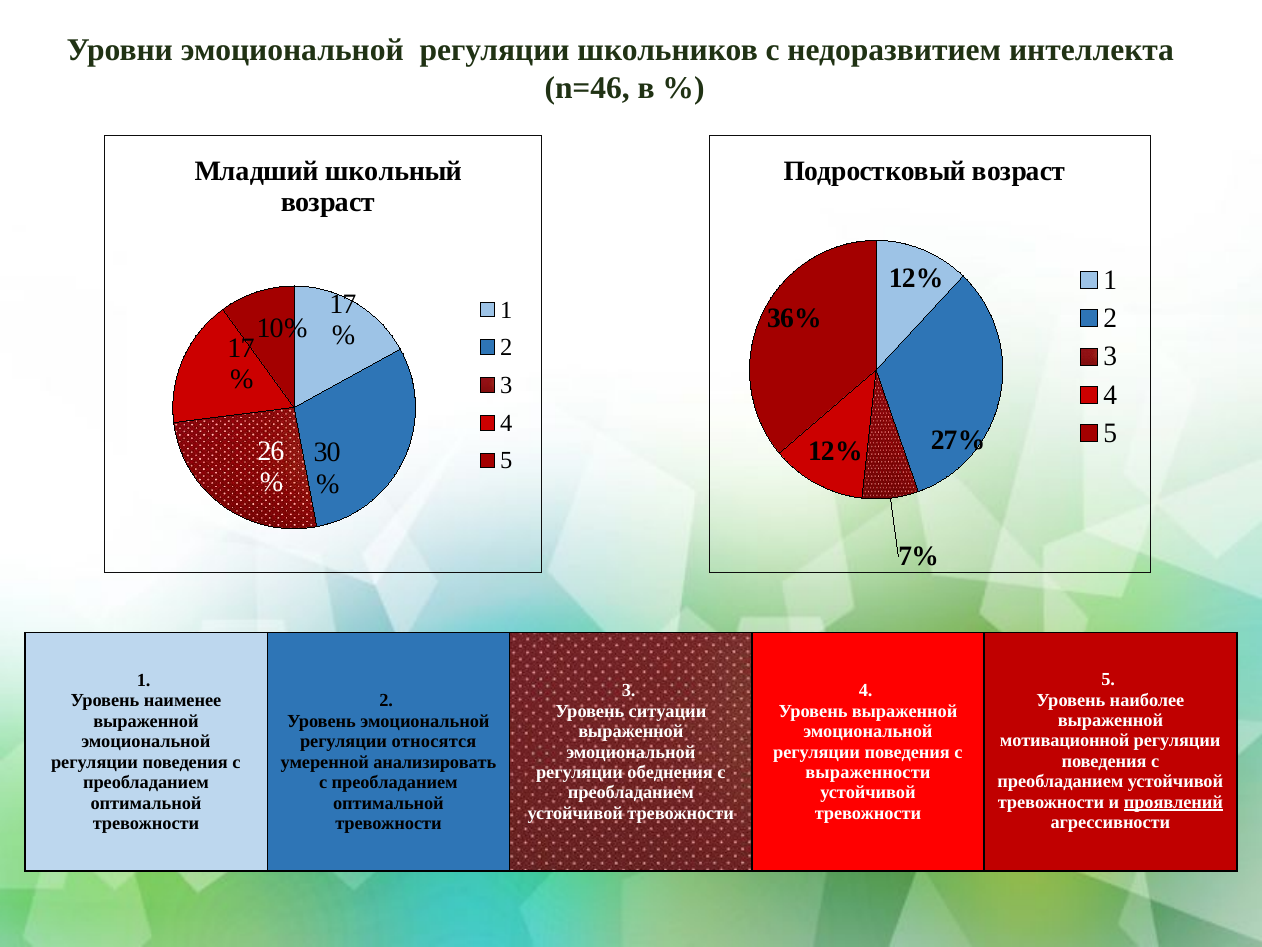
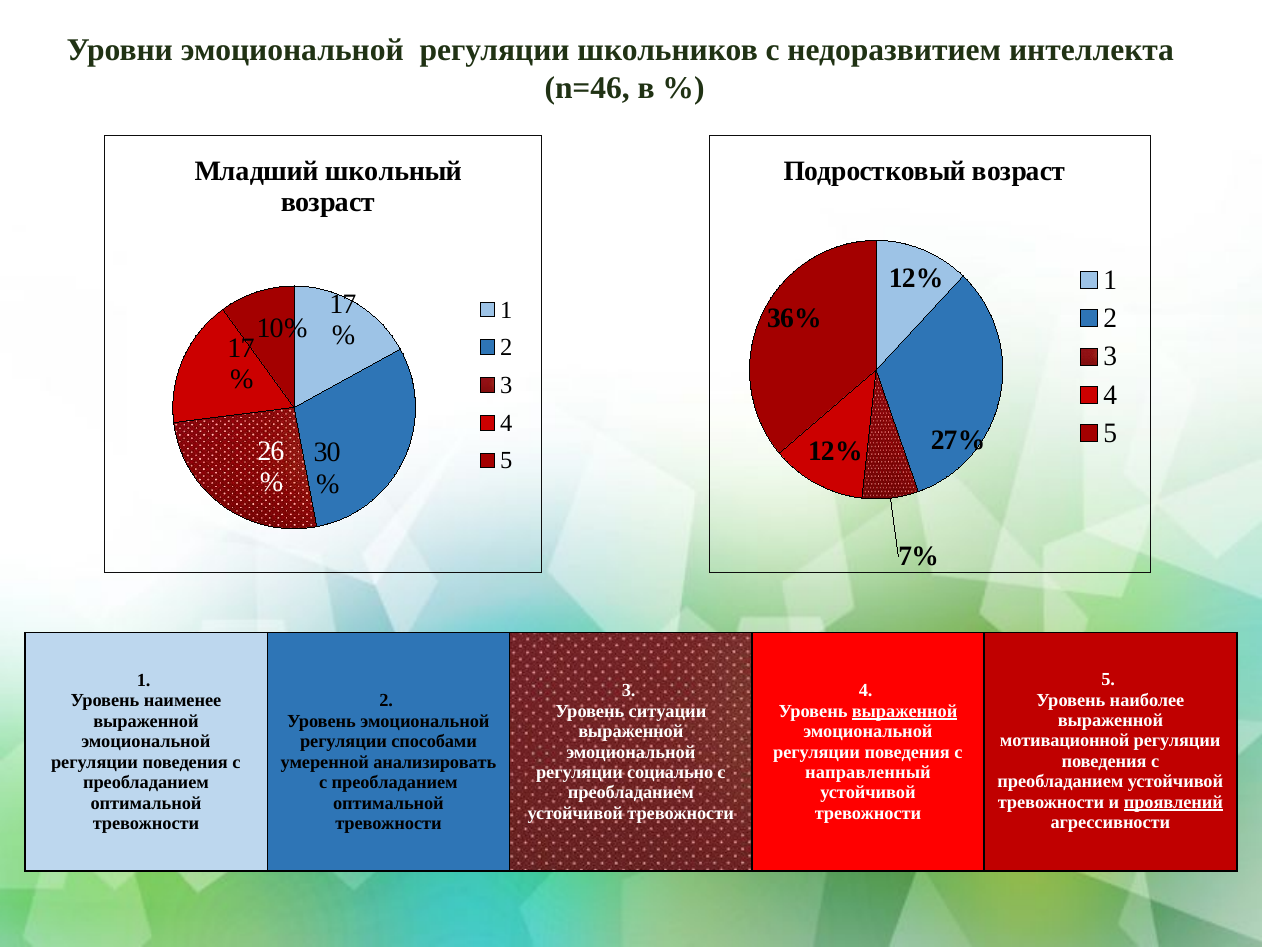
выраженной underline: none -> present (905, 711)
относятся: относятся -> способами (434, 741)
обеднения: обеднения -> социально (670, 772)
выраженности: выраженности -> направленный (868, 772)
